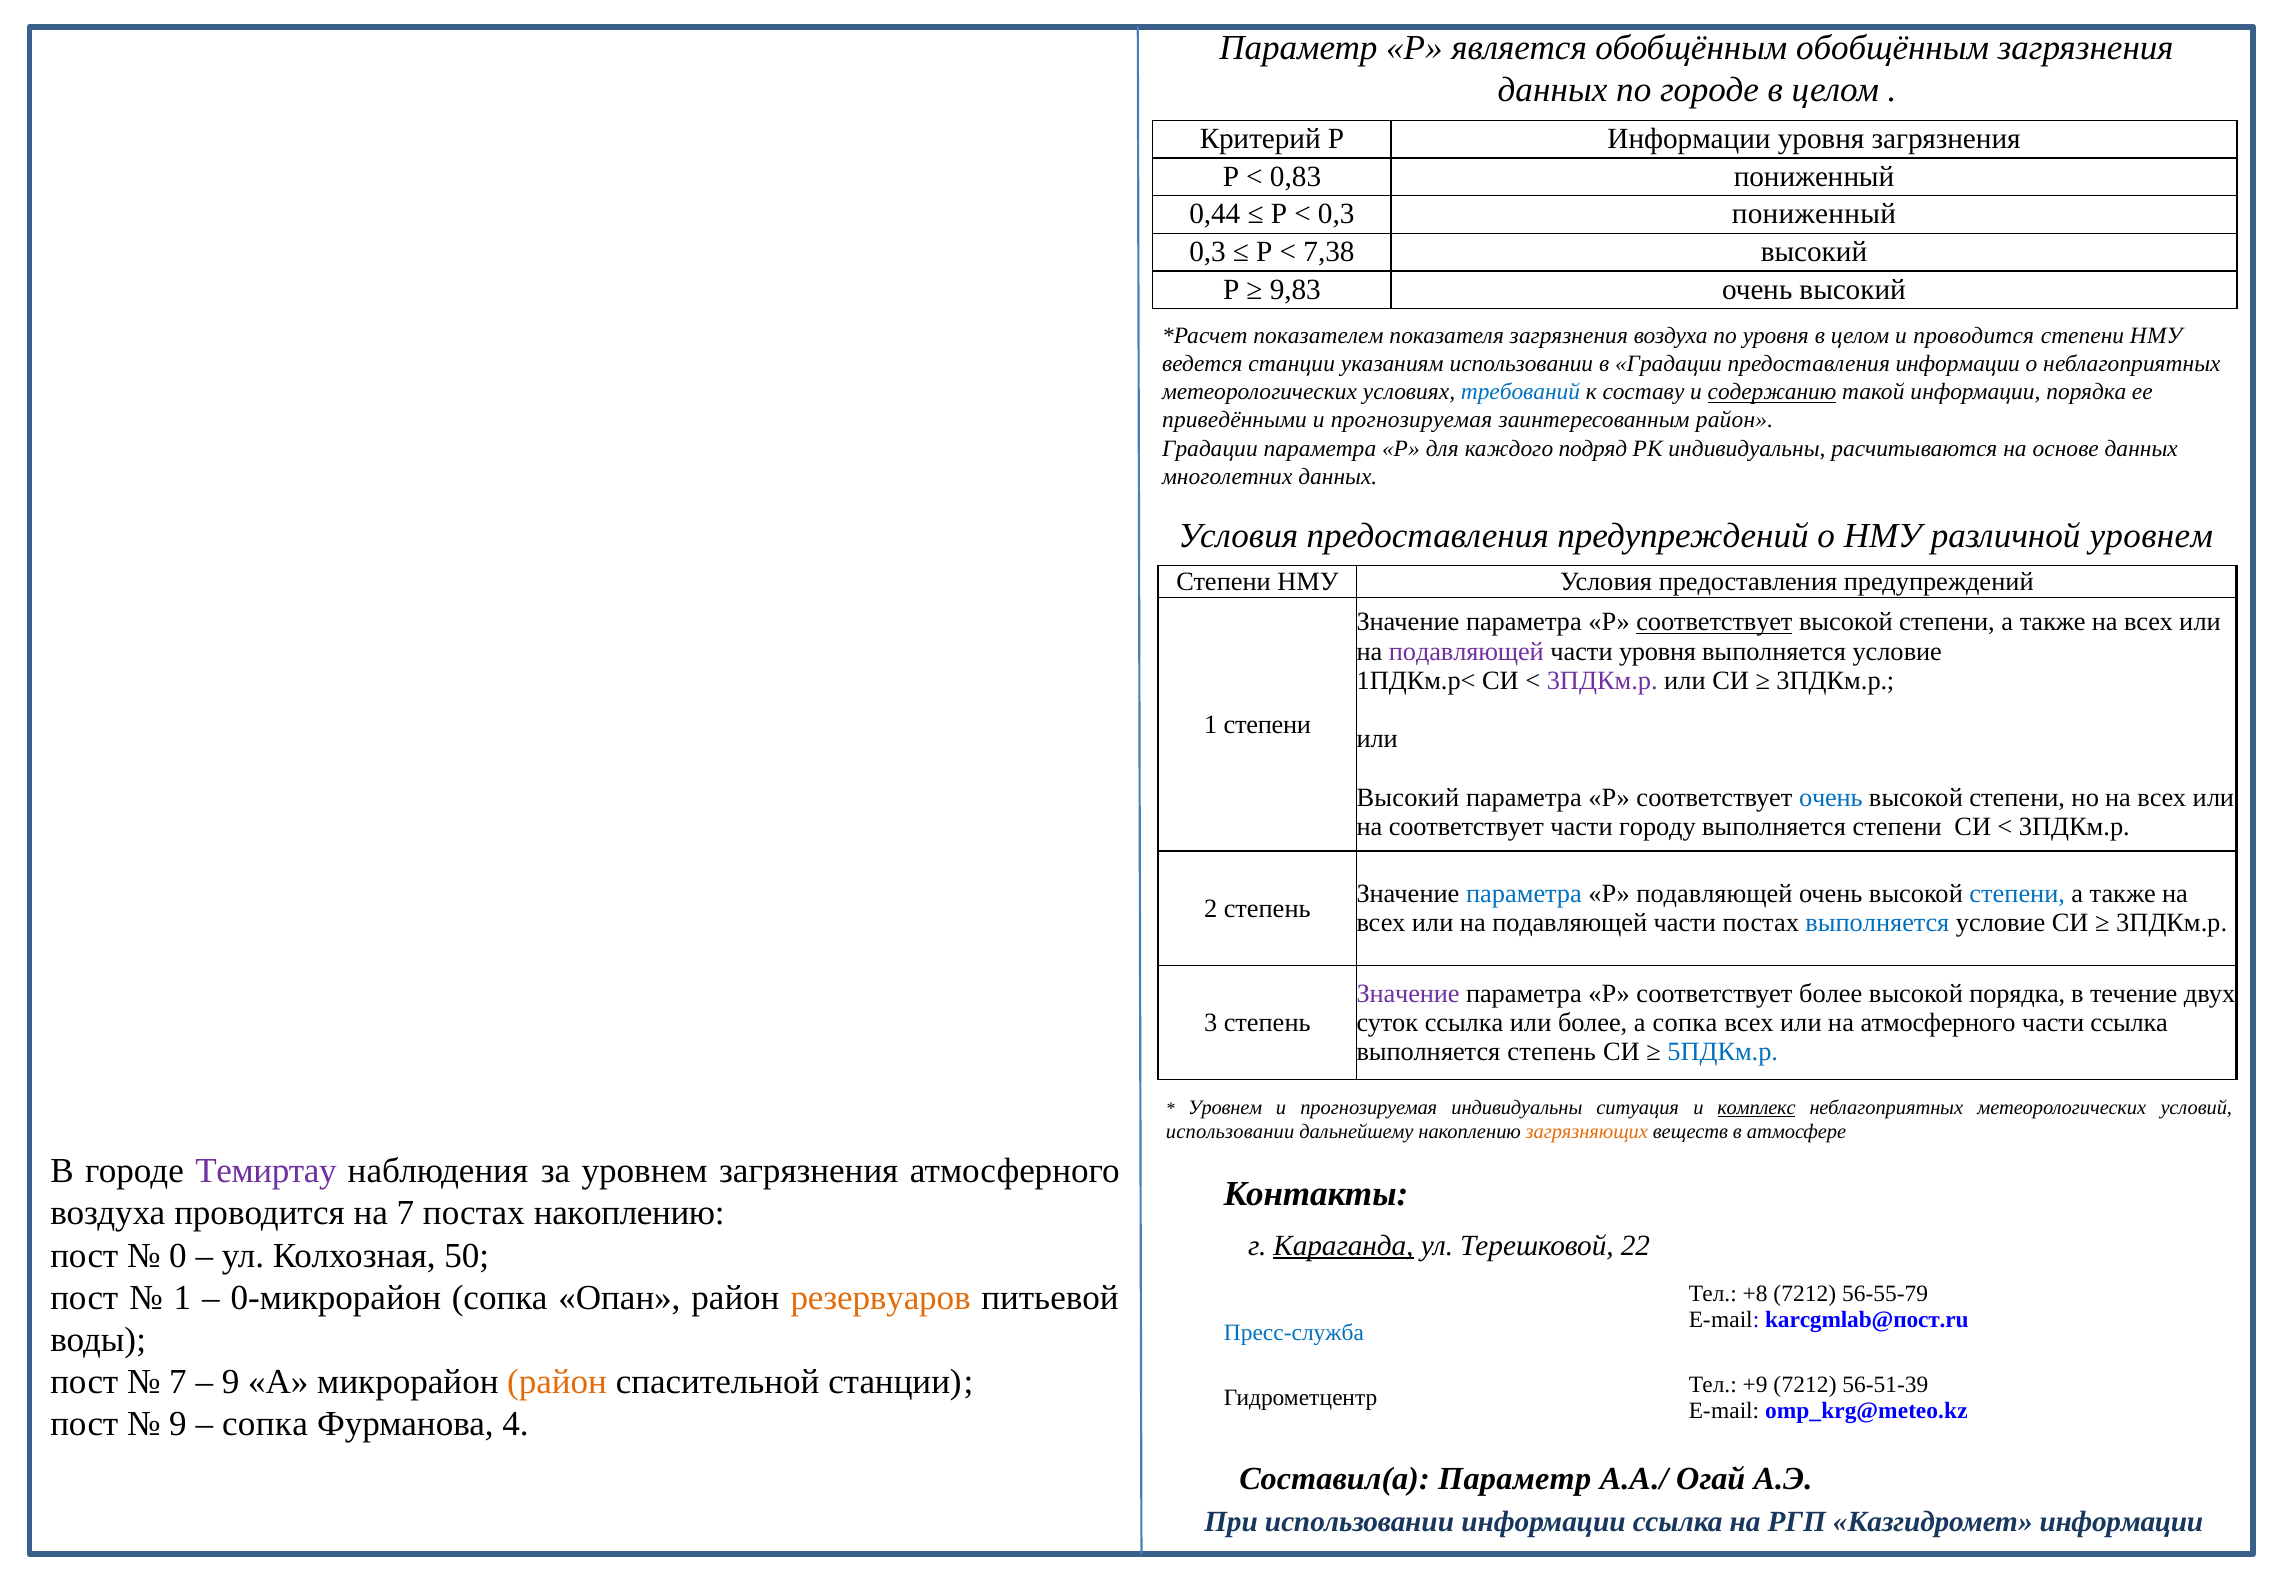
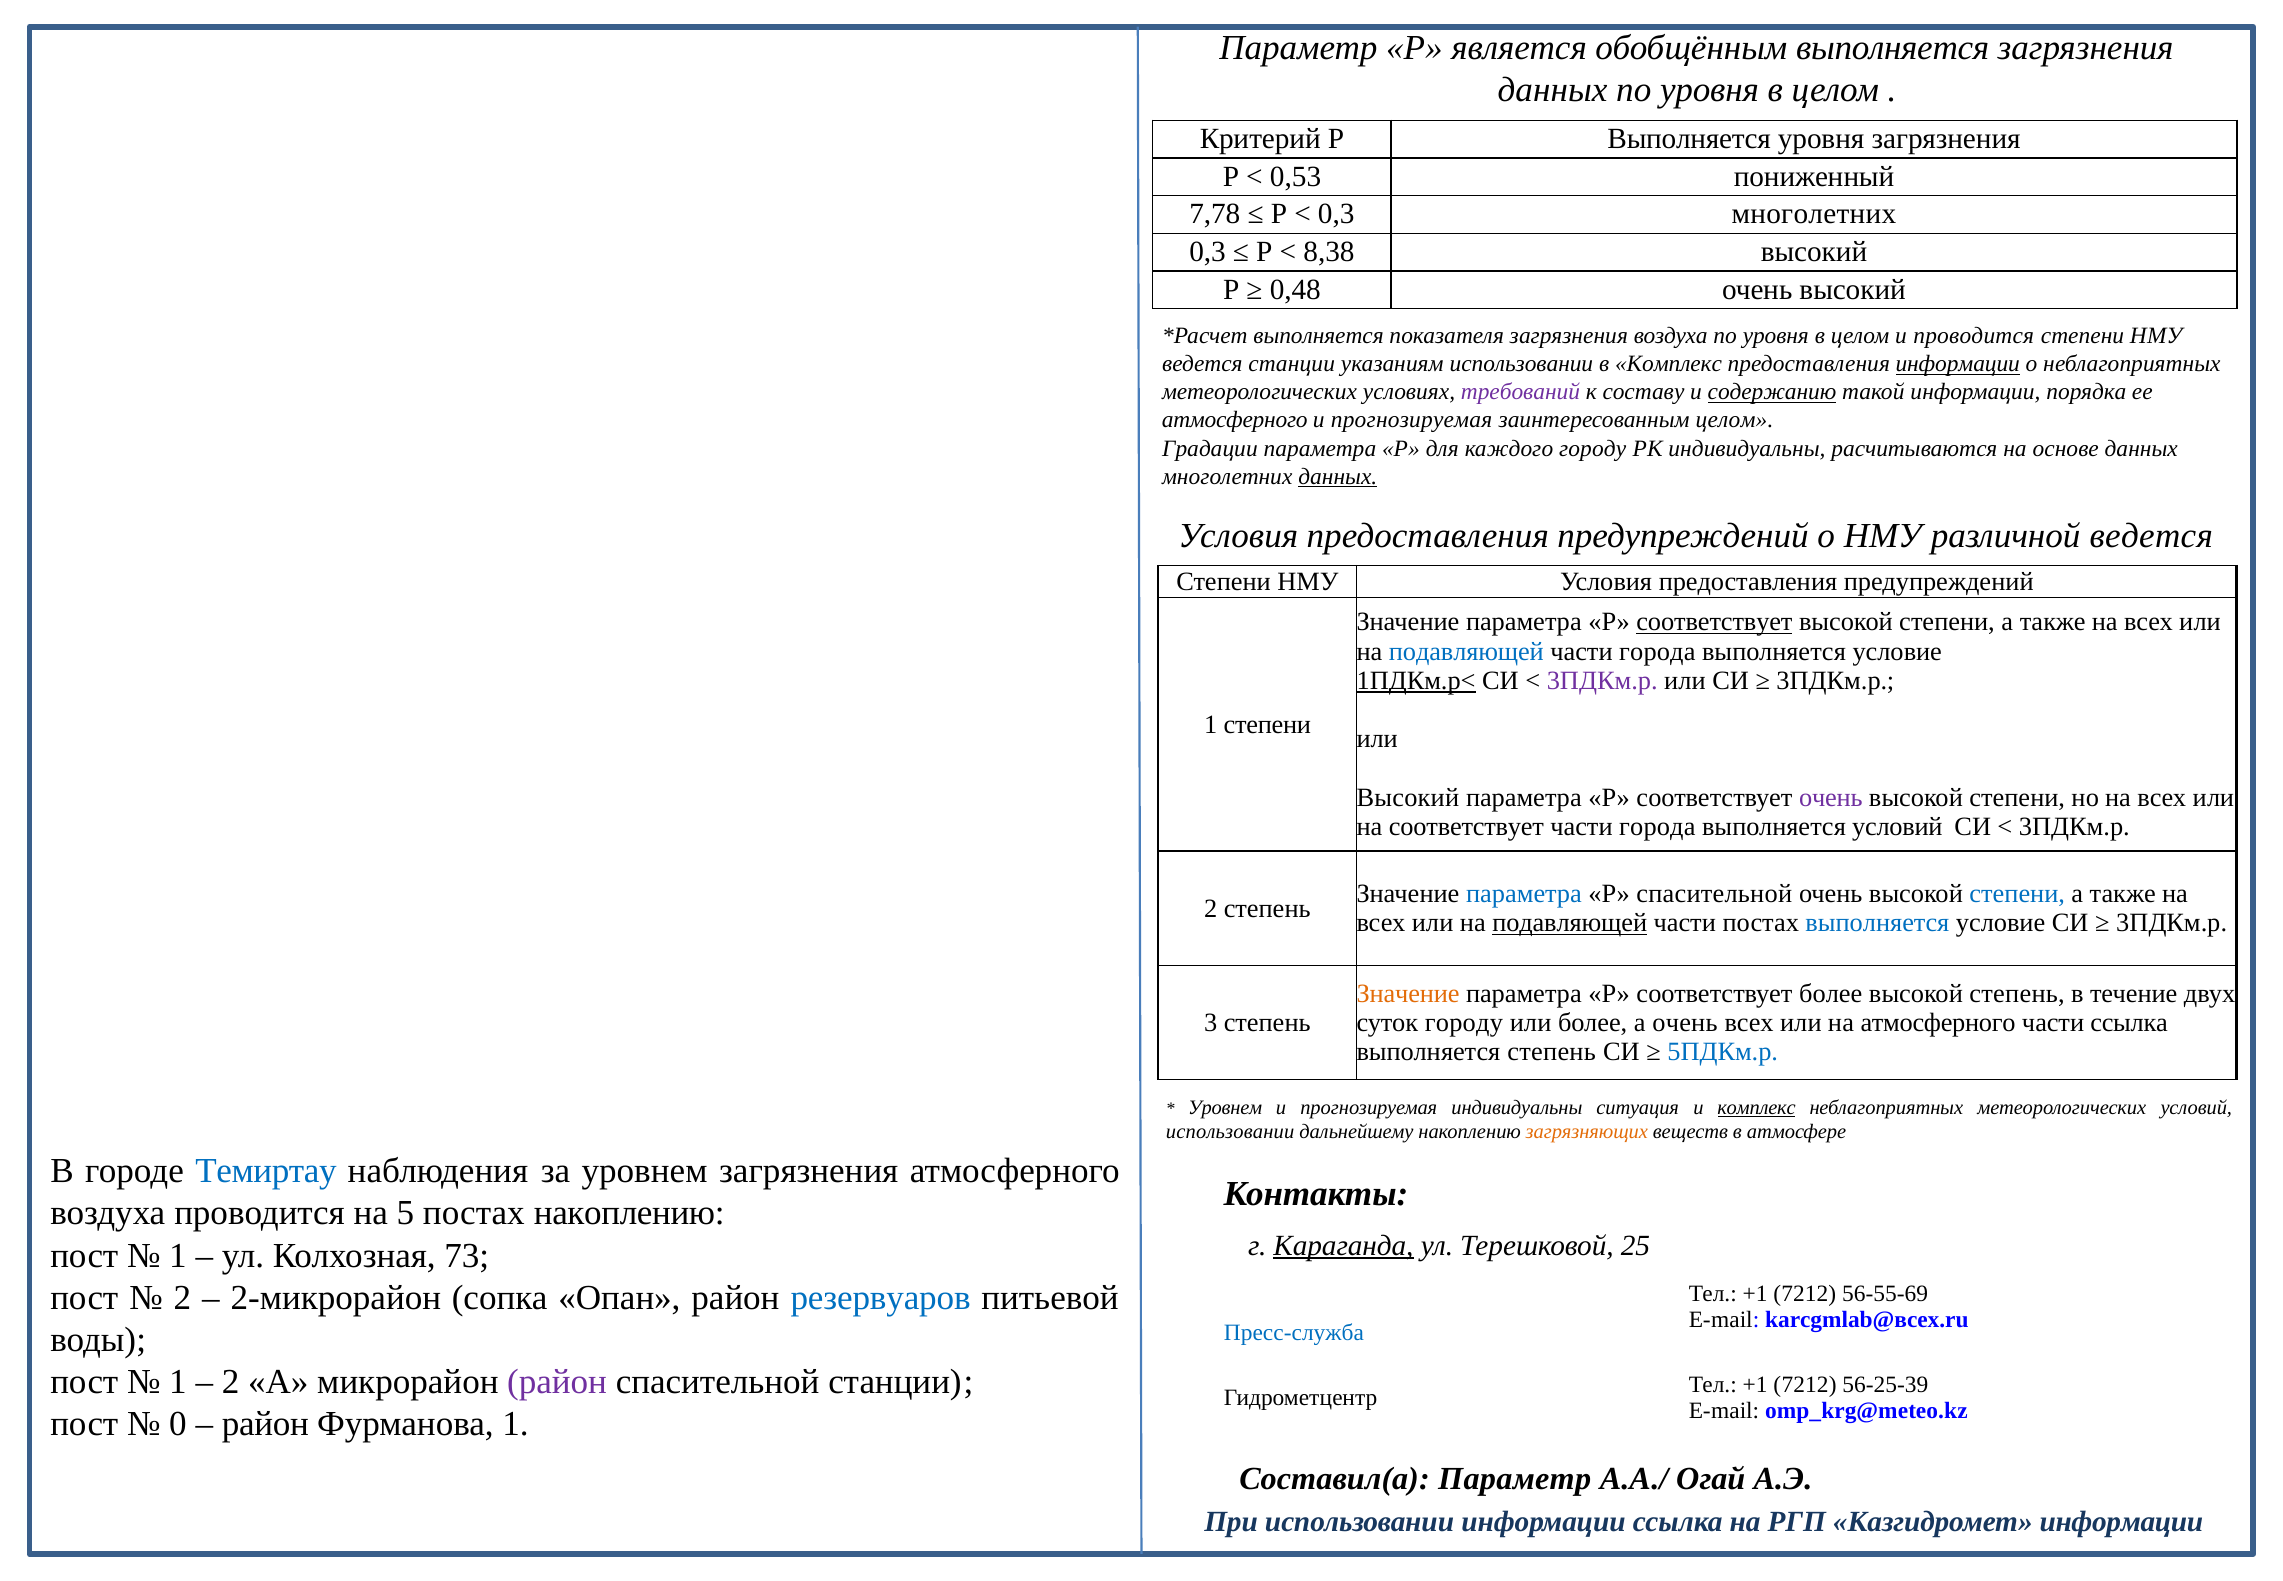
обобщённым обобщённым: обобщённым -> выполняется (1893, 48)
городе: городе -> уровня (1709, 90)
Р Информации: Информации -> Выполняется (1689, 139)
0,83: 0,83 -> 0,53 (1296, 177)
0,44: 0,44 -> 7,78 (1215, 214)
0,3 пониженный: пониженный -> многолетних (1814, 214)
7,38: 7,38 -> 8,38 (1329, 252)
9,83: 9,83 -> 0,48 (1295, 290)
показателем: показателем -> выполняется (1319, 336)
в Градации: Градации -> Комплекс (1669, 364)
информации underline: none -> present (1958, 364)
требований colour: blue -> purple (1520, 392)
приведёнными: приведёнными -> атмосферного (1235, 420)
заинтересованным район: район -> целом (1735, 420)
каждого подряд: подряд -> городу (1593, 448)
данных underline: none -> present (1338, 476)
различной уровнем: уровнем -> ведется (2151, 535)
подавляющей colour: purple -> blue (1466, 651)
уровня: уровня -> города (1657, 651)
1ПДКм.р< underline: none -> present (1416, 680)
очень colour: blue -> purple (1831, 797)
городу: городу -> города (1657, 826)
выполняется степени: степени -> условий (1897, 826)
Р подавляющей: подавляющей -> спасительной (1714, 894)
подавляющей underline: none -> present (1570, 923)
Значение colour: purple -> orange (1408, 993)
высокой порядка: порядка -> степень (2017, 993)
суток ссылка: ссылка -> городу (1464, 1022)
а сопка: сопка -> очень (1685, 1022)
Темиртау colour: purple -> blue (266, 1171)
на 7: 7 -> 5 (405, 1213)
22: 22 -> 25 (1636, 1245)
0: 0 -> 1 (178, 1255)
50: 50 -> 73 (467, 1255)
1: 1 -> 2 (182, 1297)
0-микрорайон: 0-микрорайон -> 2-микрорайон (336, 1297)
резервуаров colour: orange -> blue (881, 1297)
+8: +8 -> +1 (1755, 1293)
56-55-79: 56-55-79 -> 56-55-69 (1885, 1293)
karcgmlab@пост.ru: karcgmlab@пост.ru -> karcgmlab@всех.ru (1867, 1319)
7: 7 -> 1 (178, 1382)
9: 9 -> 2 (231, 1382)
район colour: orange -> purple (557, 1382)
+9: +9 -> +1 (1755, 1385)
56-51-39: 56-51-39 -> 56-25-39 (1885, 1385)
9: 9 -> 0 (178, 1424)
сопка: сопка -> район (265, 1424)
Фурманова 4: 4 -> 1 (516, 1424)
